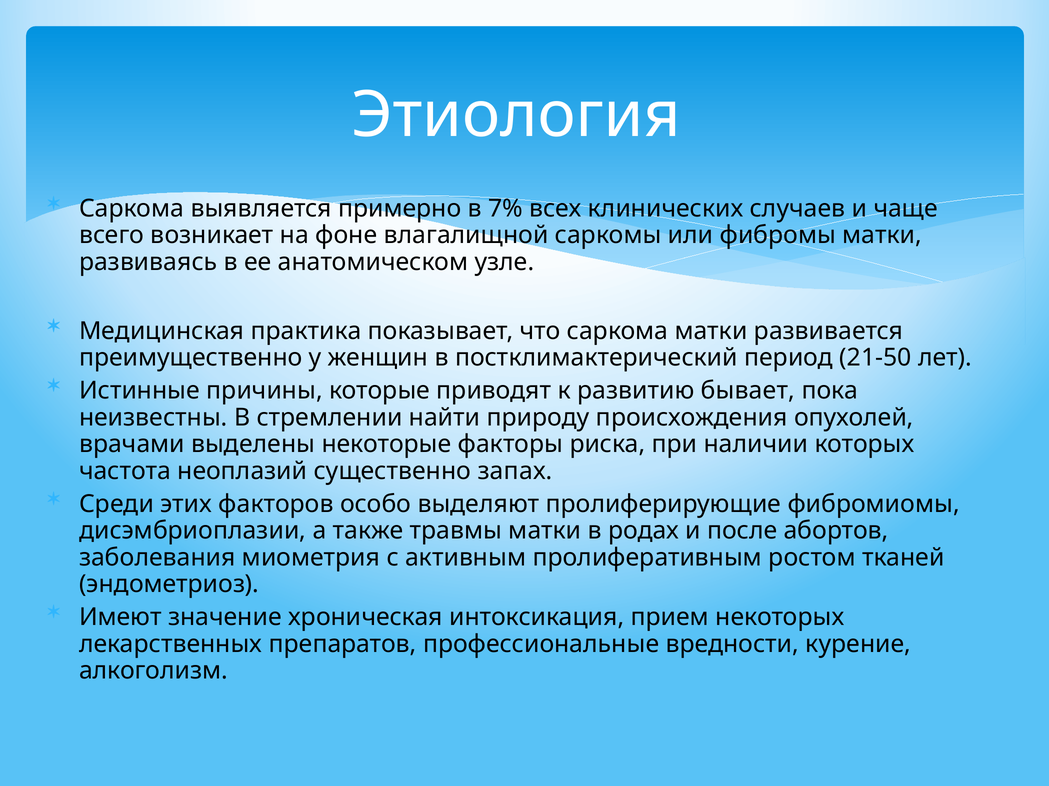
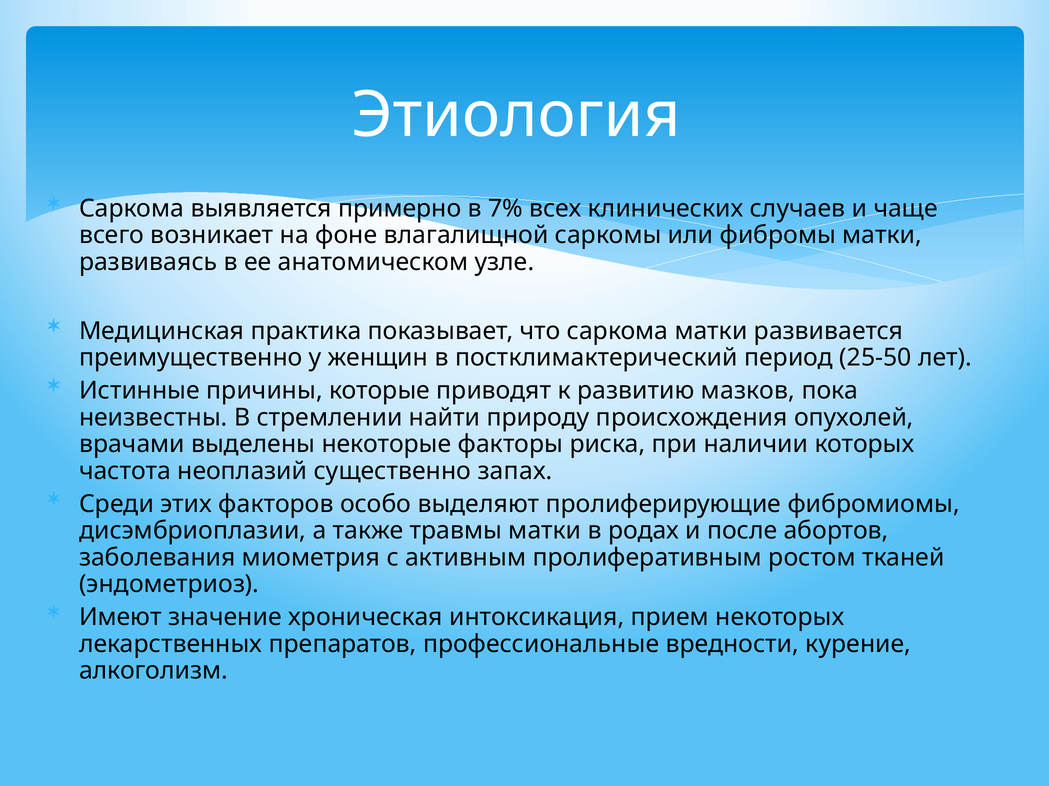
21-50: 21-50 -> 25-50 (876, 358)
бывает: бывает -> мазков (748, 391)
